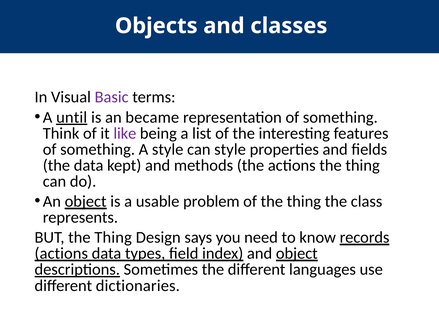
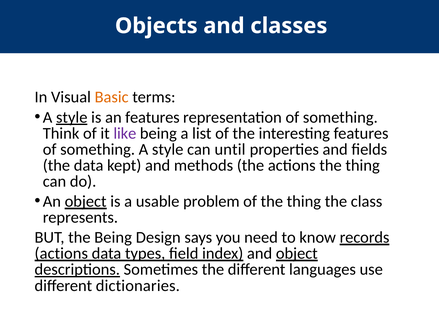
Basic colour: purple -> orange (112, 97)
until: until -> style (72, 117)
an became: became -> features (152, 117)
can style: style -> until (230, 149)
BUT the Thing: Thing -> Being (113, 238)
